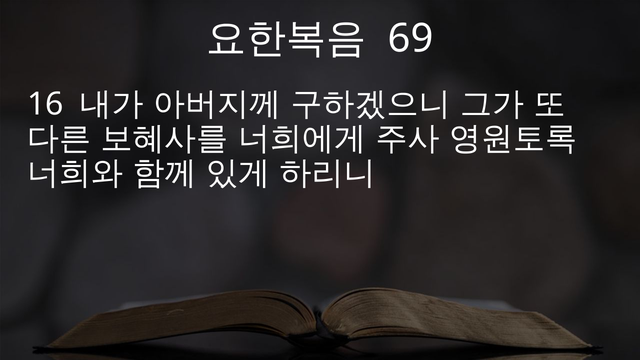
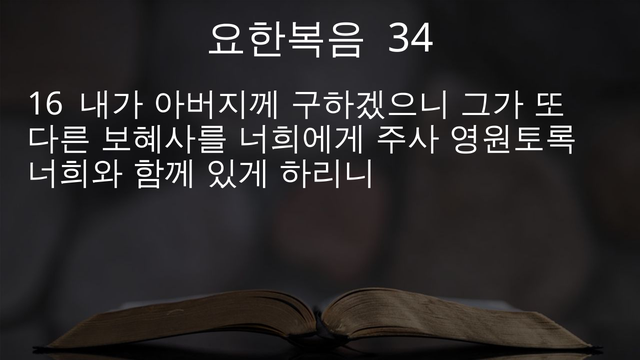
69: 69 -> 34 (411, 39)
